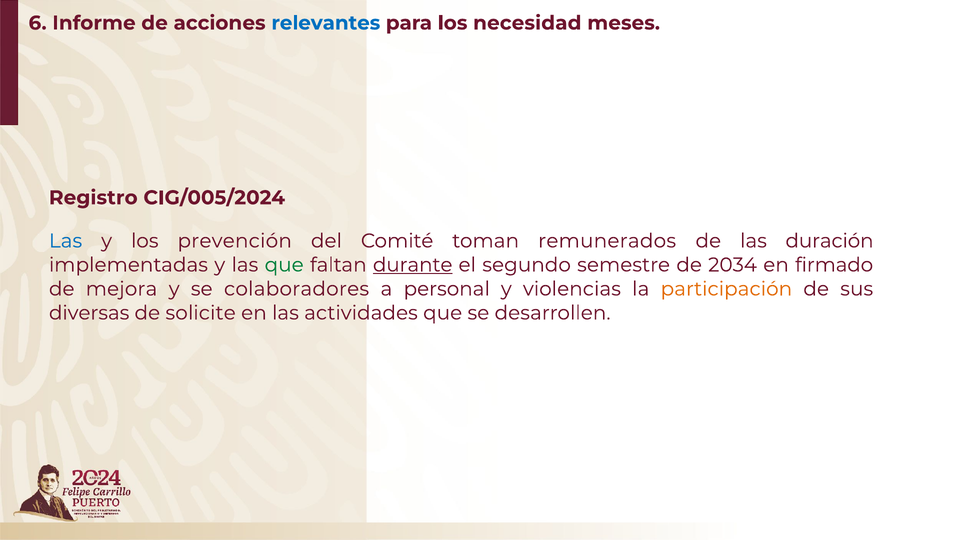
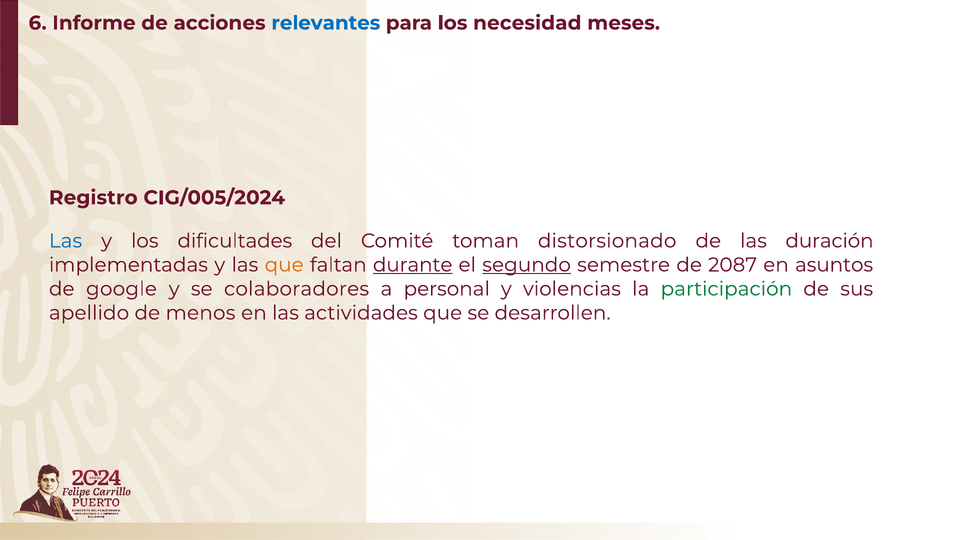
prevención: prevención -> dificultades (235, 241)
remunerados: remunerados -> distorsionado (607, 241)
que colour: green -> orange (284, 265)
segundo underline: none -> present (527, 265)
2034: 2034 -> 2087 (733, 265)
firmado: firmado -> asuntos (834, 265)
mejora: mejora -> google (121, 289)
participación colour: orange -> green (726, 289)
diversas: diversas -> apellido (89, 313)
solicite: solicite -> menos (201, 313)
